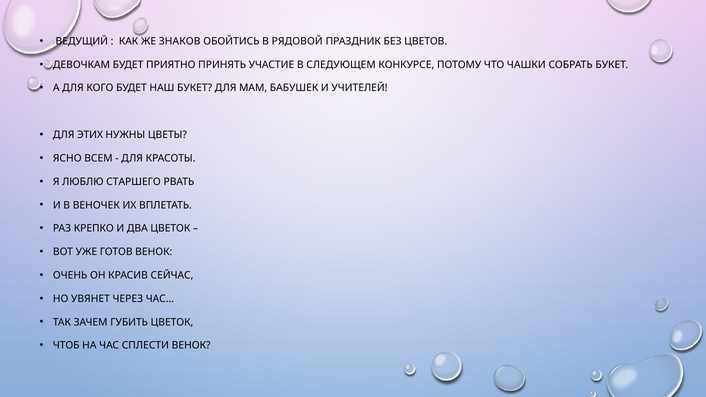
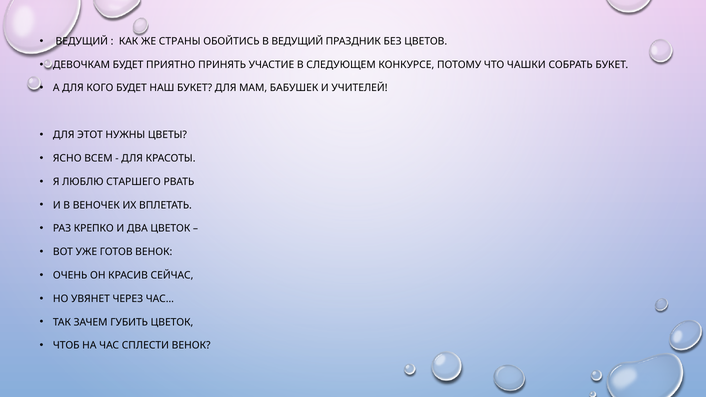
ЗНАКОВ: ЗНАКОВ -> СТРАНЫ (180, 41)
В РЯДОВОЙ: РЯДОВОЙ -> ВЕДУЩИЙ (297, 41)
ЭТИХ: ЭТИХ -> ЭТОТ (90, 135)
